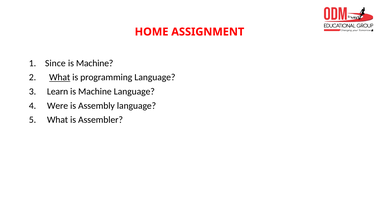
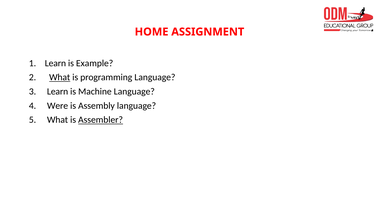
Since: Since -> Learn (55, 63)
Machine: Machine -> Example (95, 63)
Assembler underline: none -> present (101, 120)
